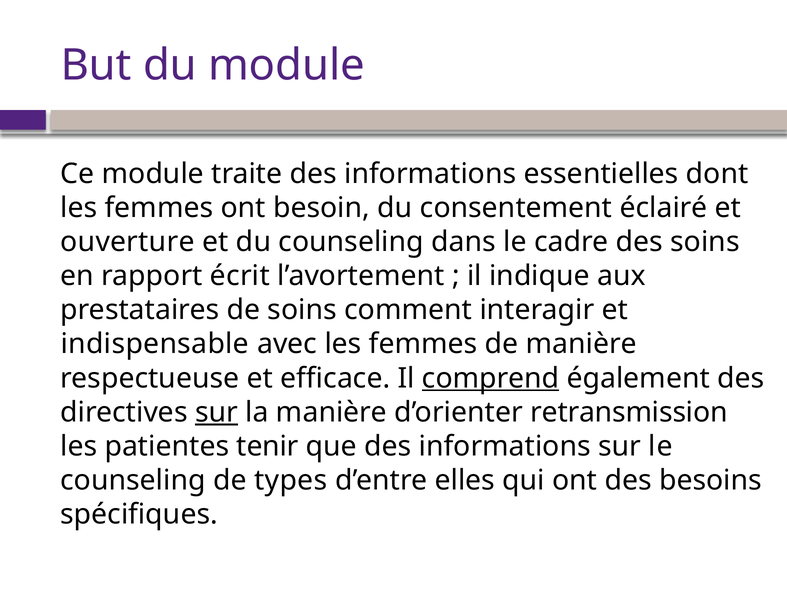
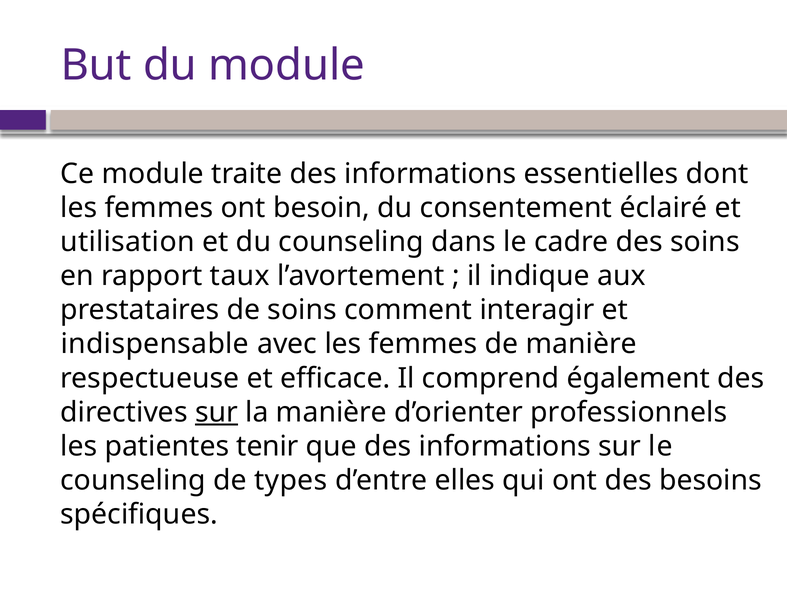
ouverture: ouverture -> utilisation (127, 242)
écrit: écrit -> taux (240, 276)
comprend underline: present -> none (491, 378)
retransmission: retransmission -> professionnels (629, 412)
